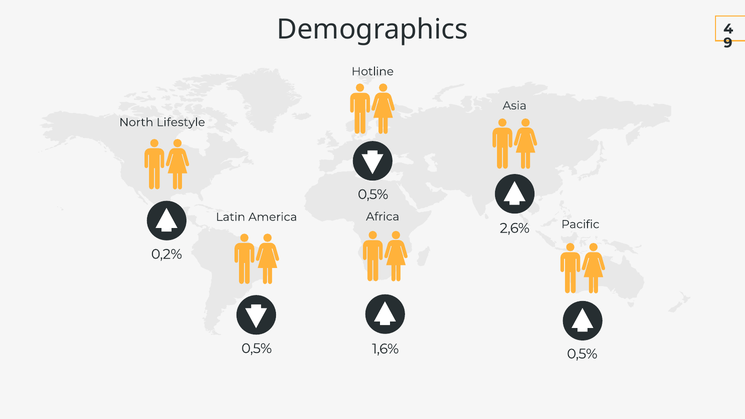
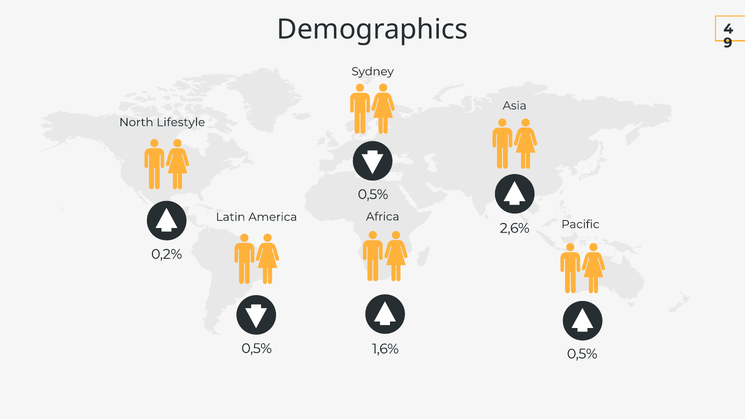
Hotline: Hotline -> Sydney (373, 72)
